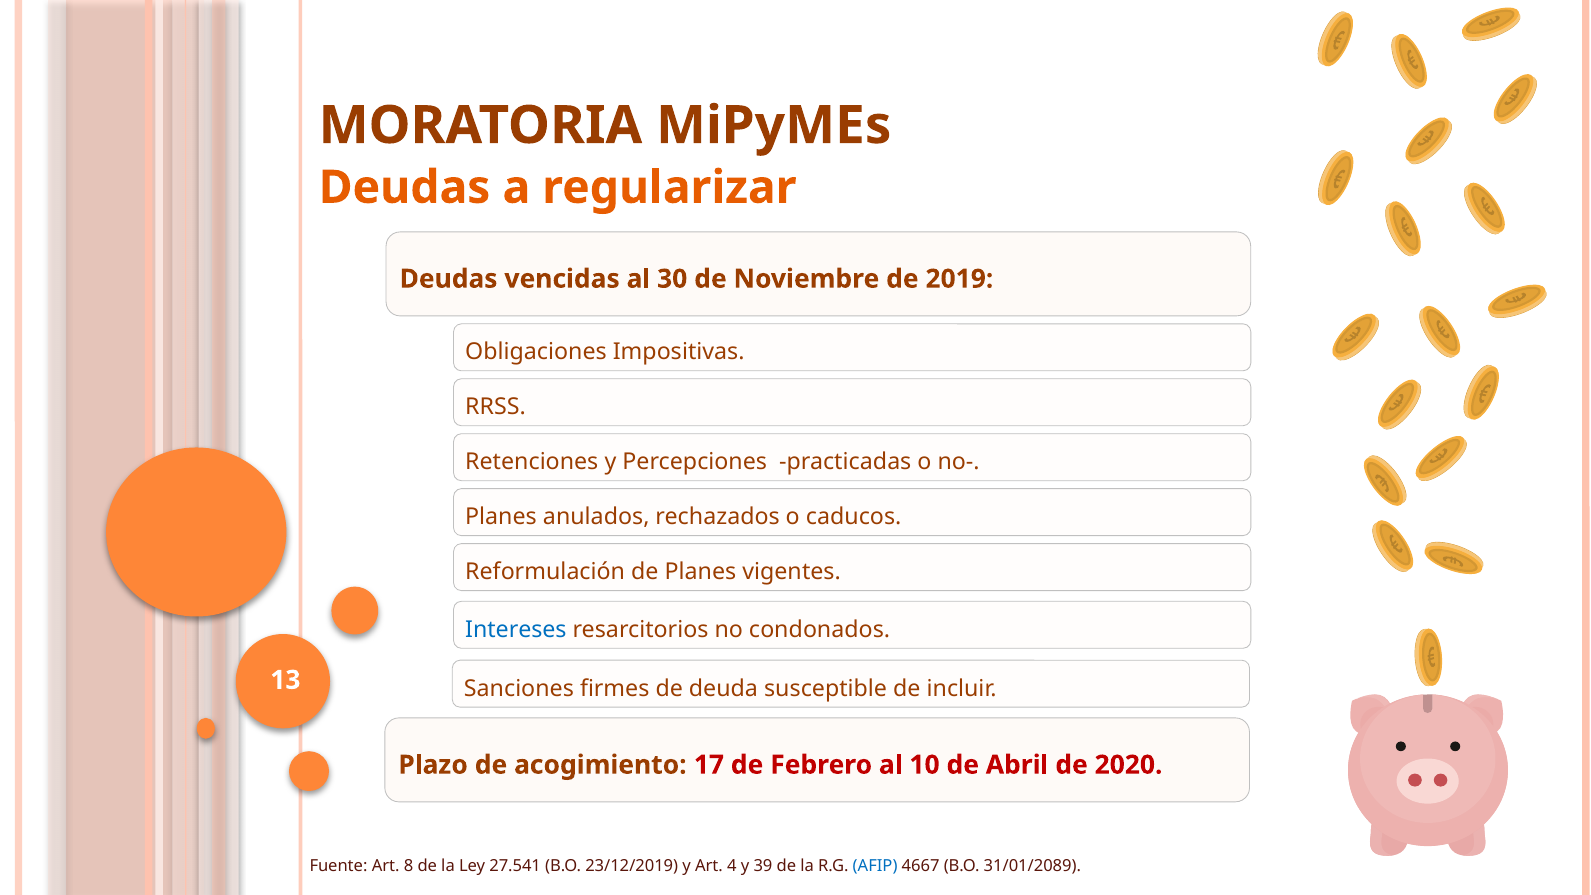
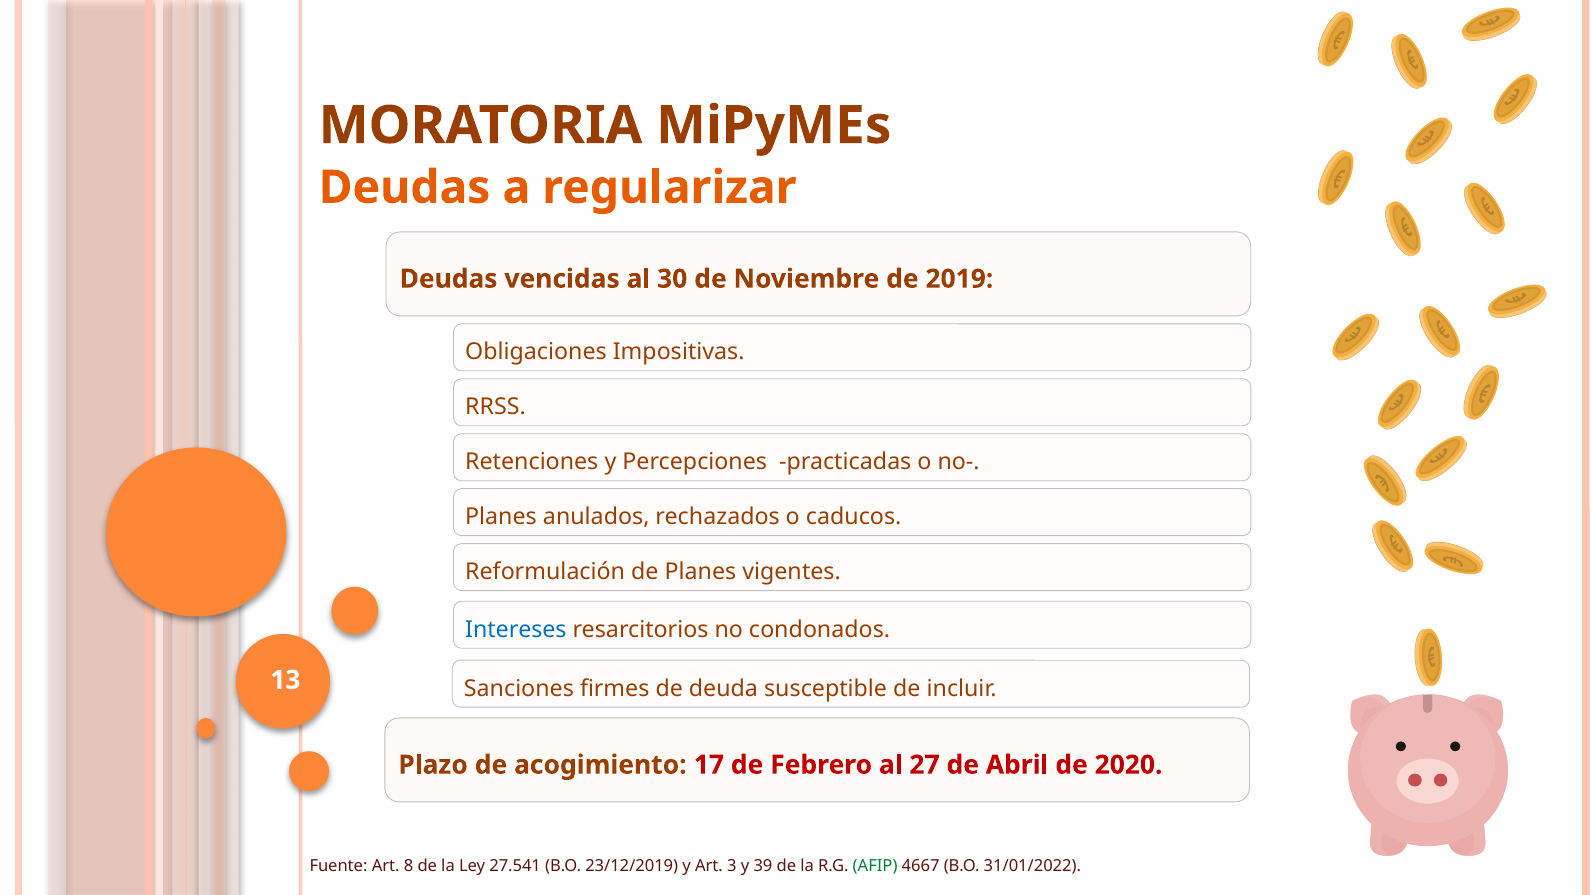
10: 10 -> 27 (925, 765)
4: 4 -> 3 (732, 866)
AFIP colour: blue -> green (875, 866)
31/01/2089: 31/01/2089 -> 31/01/2022 (1032, 866)
